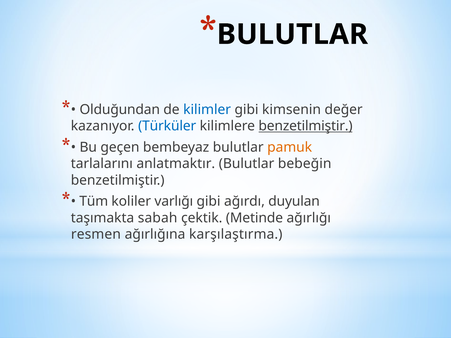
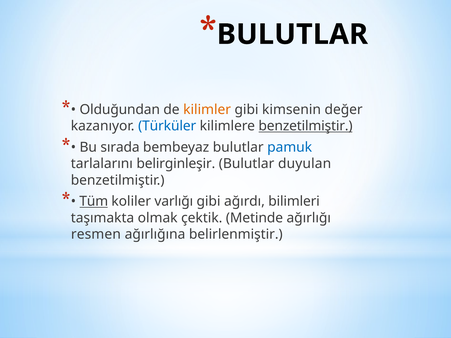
kilimler colour: blue -> orange (207, 110)
geçen: geçen -> sırada (120, 147)
pamuk colour: orange -> blue (290, 147)
anlatmaktır: anlatmaktır -> belirginleşir (176, 164)
bebeğin: bebeğin -> duyulan (305, 164)
Tüm underline: none -> present (94, 202)
duyulan: duyulan -> bilimleri (294, 202)
sabah: sabah -> olmak (158, 218)
karşılaştırma: karşılaştırma -> belirlenmiştir (236, 235)
